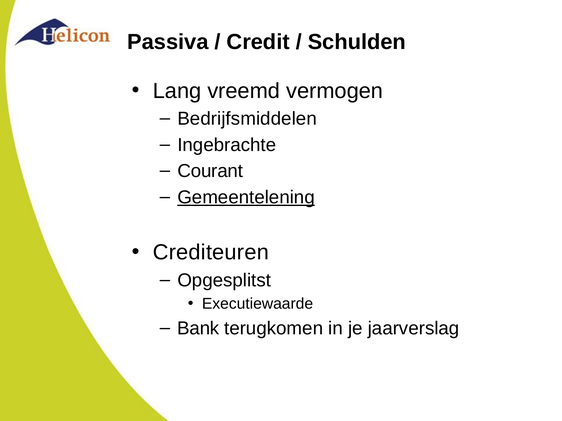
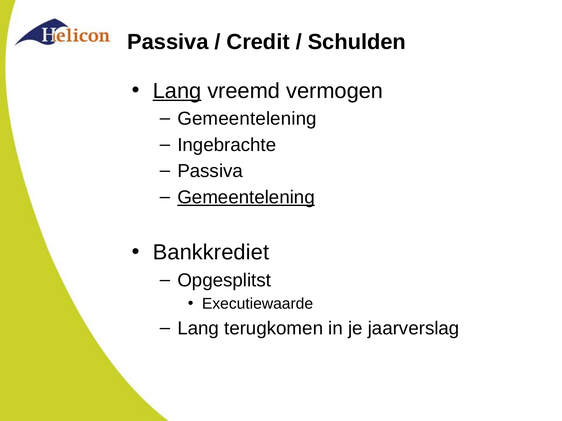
Lang underline: none -> present (177, 91)
Bedrijfsmiddelen: Bedrijfsmiddelen -> Gemeentelening (247, 119)
Courant: Courant -> Passiva (210, 171)
Crediteuren: Crediteuren -> Bankkrediet (211, 253)
Bank: Bank -> Lang (198, 329)
